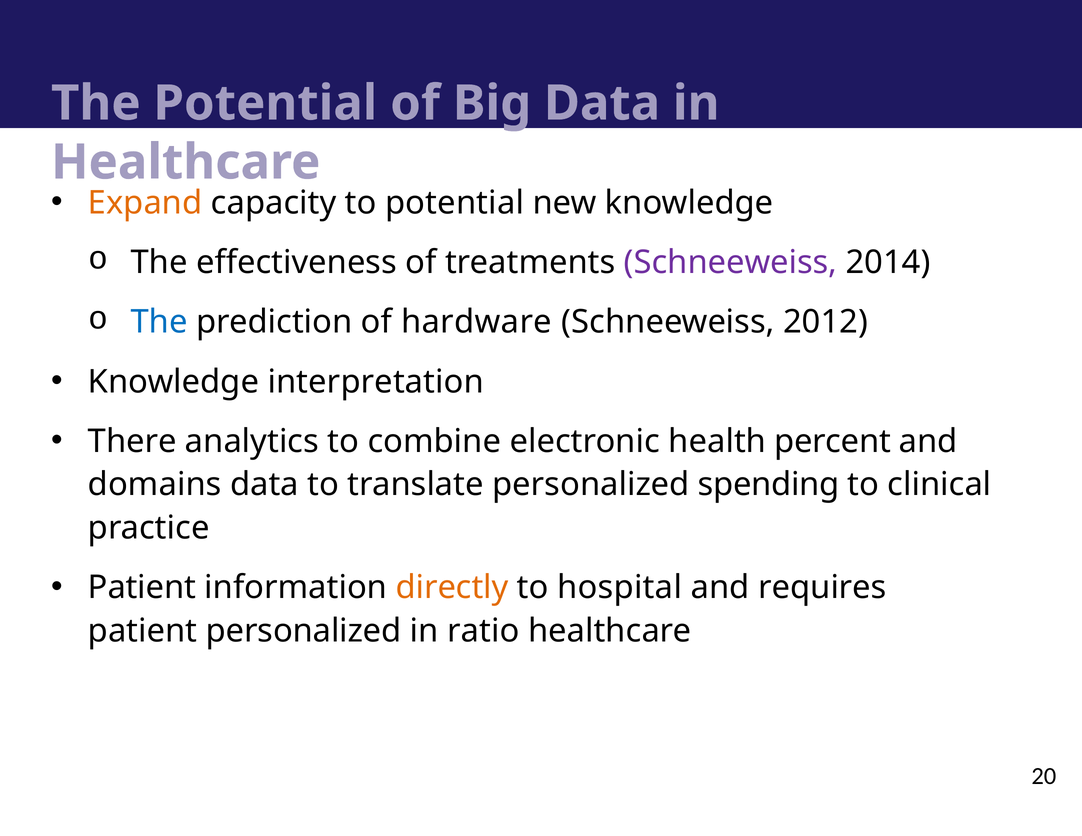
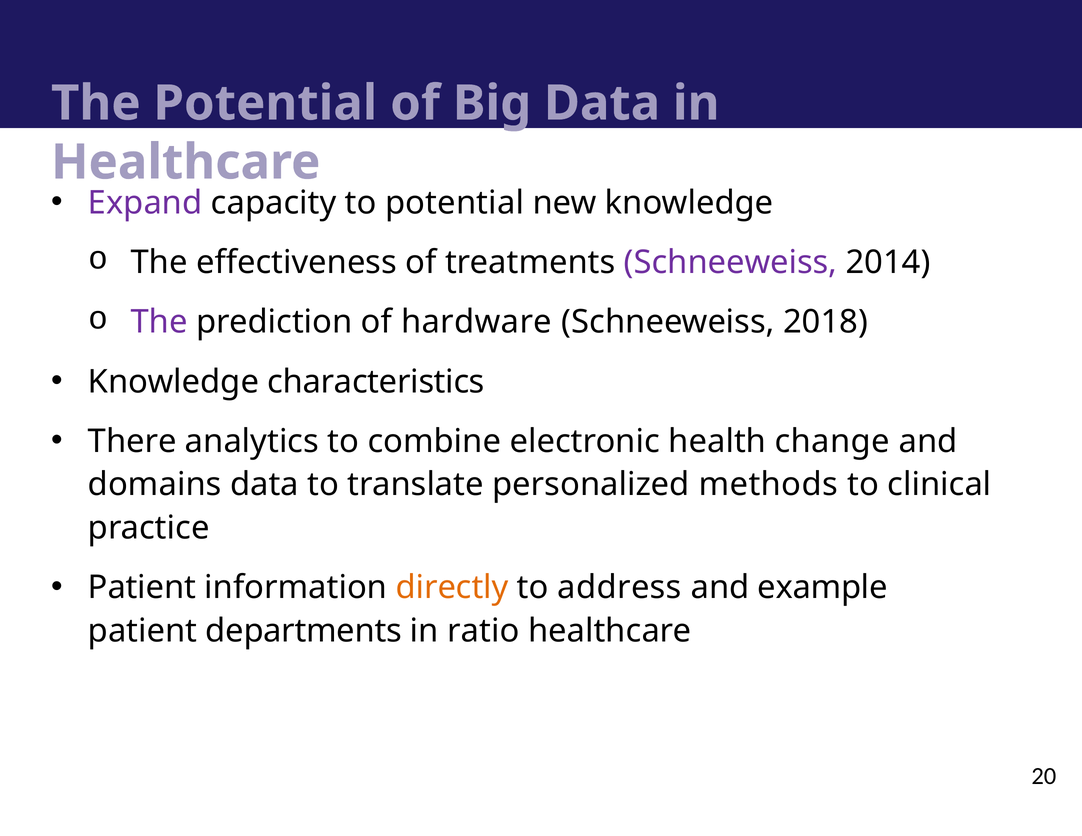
Expand colour: orange -> purple (145, 203)
The colour: blue -> purple (159, 322)
2012: 2012 -> 2018 (826, 322)
interpretation: interpretation -> characteristics (376, 382)
percent: percent -> change (832, 441)
spending: spending -> methods (768, 485)
hospital: hospital -> address (620, 588)
requires: requires -> example (823, 588)
patient personalized: personalized -> departments (304, 631)
